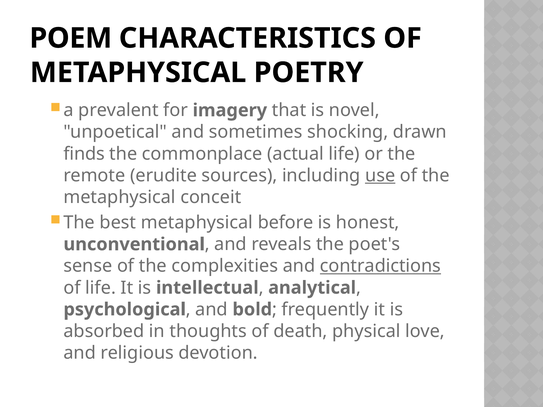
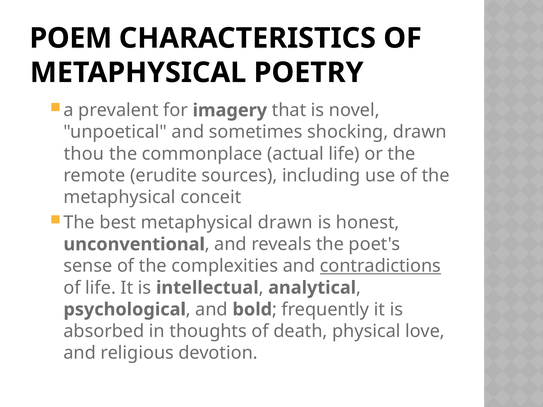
finds: finds -> thou (84, 154)
use underline: present -> none (380, 176)
metaphysical before: before -> drawn (285, 223)
